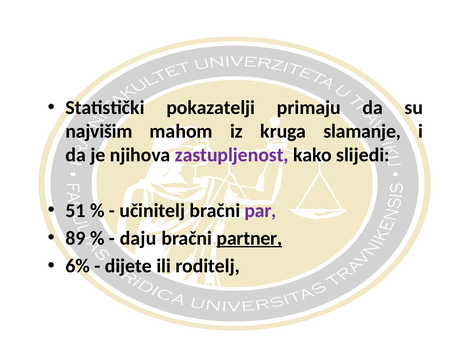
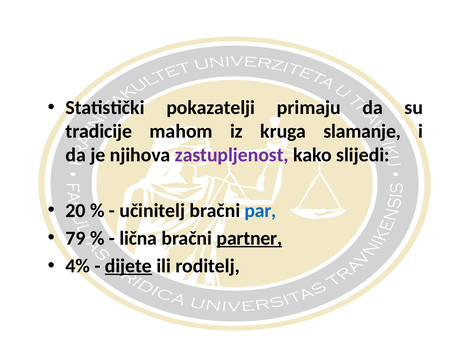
najvišim: najvišim -> tradicije (99, 131)
51: 51 -> 20 (76, 211)
par colour: purple -> blue (260, 211)
89: 89 -> 79 (76, 238)
daju: daju -> lična (138, 238)
6%: 6% -> 4% (78, 266)
dijete underline: none -> present (128, 266)
